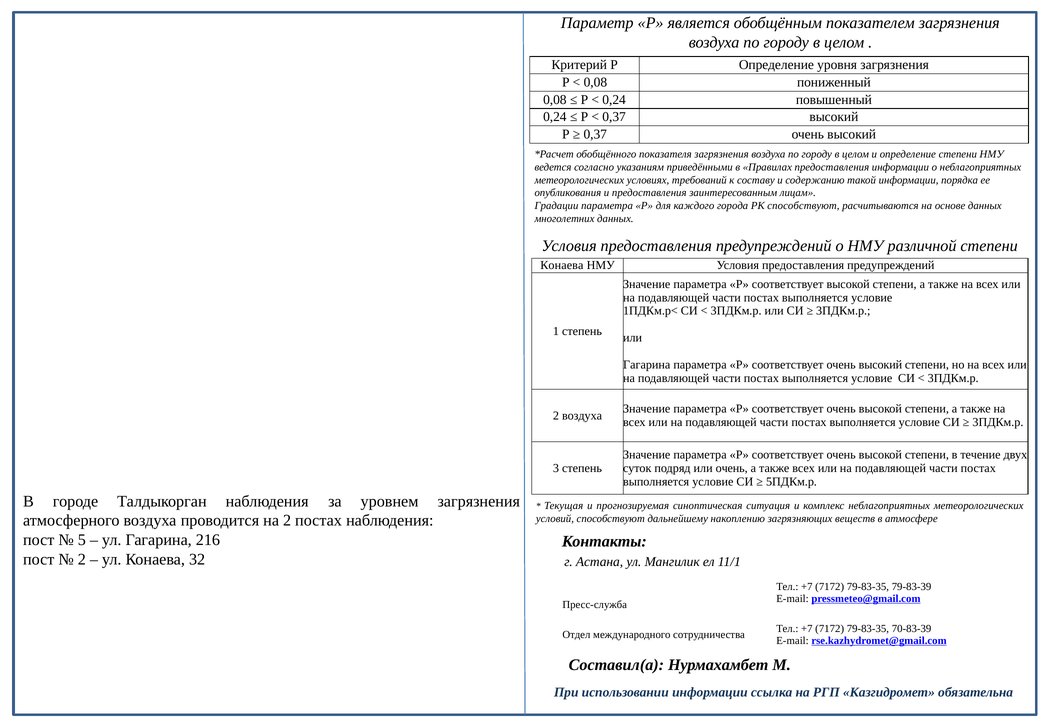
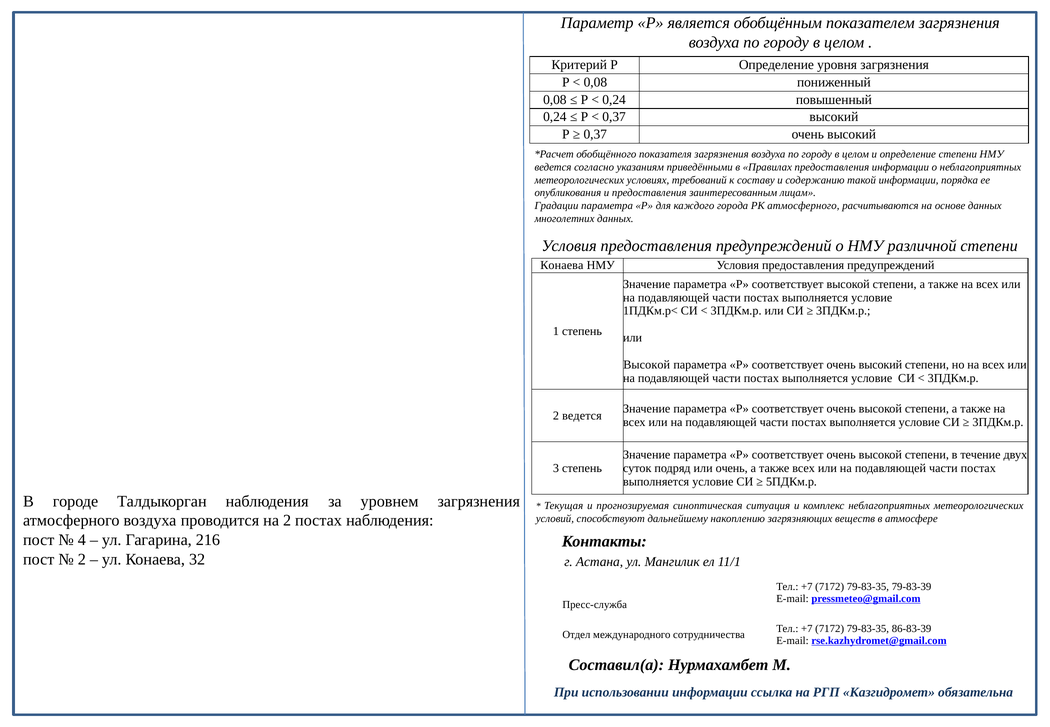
РК способствуют: способствуют -> атмосферного (803, 206)
Гагарина: Гагарина -> Высокой (647, 365)
2 воздуха: воздуха -> ведется (582, 416)
5: 5 -> 4 (82, 540)
70-83-39: 70-83-39 -> 86-83-39 (912, 628)
